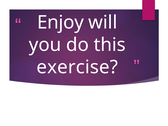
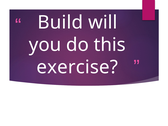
Enjoy: Enjoy -> Build (60, 22)
